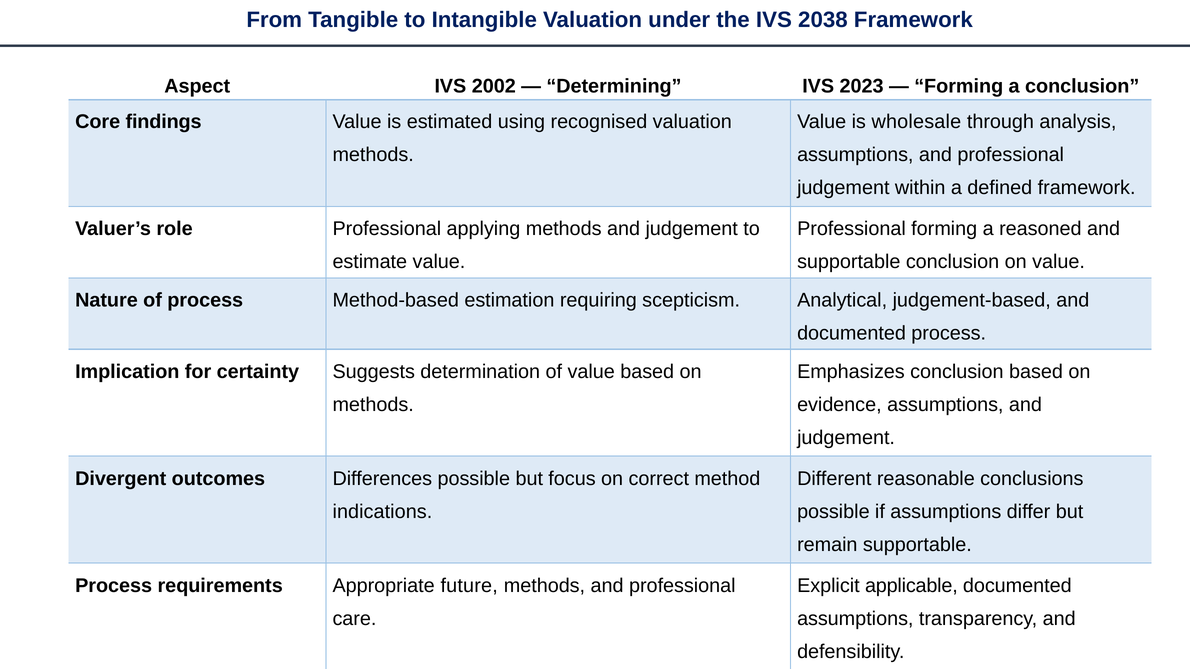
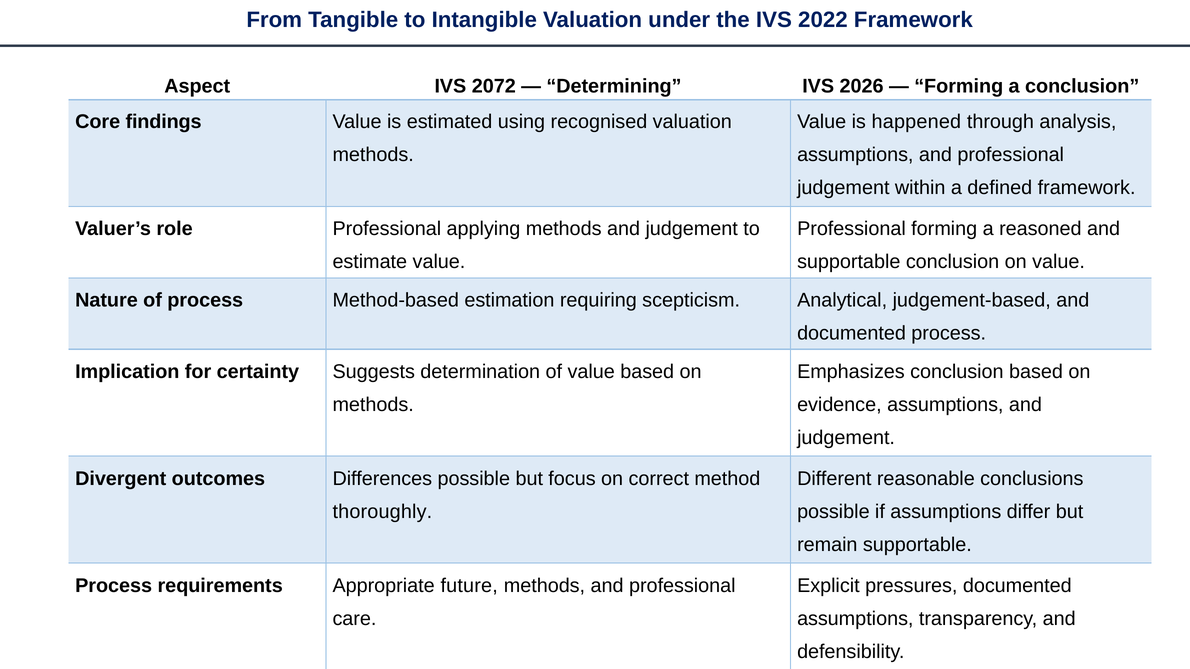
2038: 2038 -> 2022 (823, 20)
2002: 2002 -> 2072 (494, 86)
2023: 2023 -> 2026 (862, 86)
wholesale: wholesale -> happened (916, 122)
indications: indications -> thoroughly (382, 512)
applicable: applicable -> pressures (911, 586)
